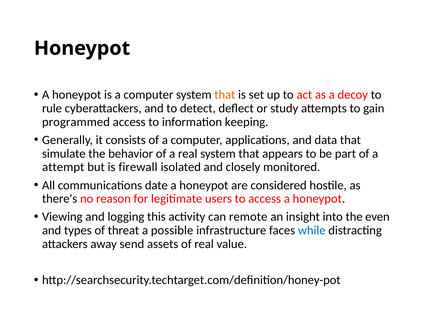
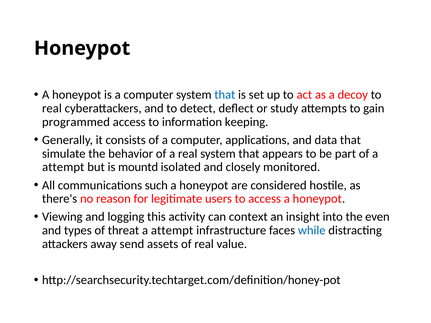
that colour: orange -> blue (225, 95)
rule: rule -> real (52, 108)
firewall: firewall -> mountd (138, 167)
date: date -> such (156, 185)
remote: remote -> context (248, 217)
threat a possible: possible -> attempt (172, 231)
